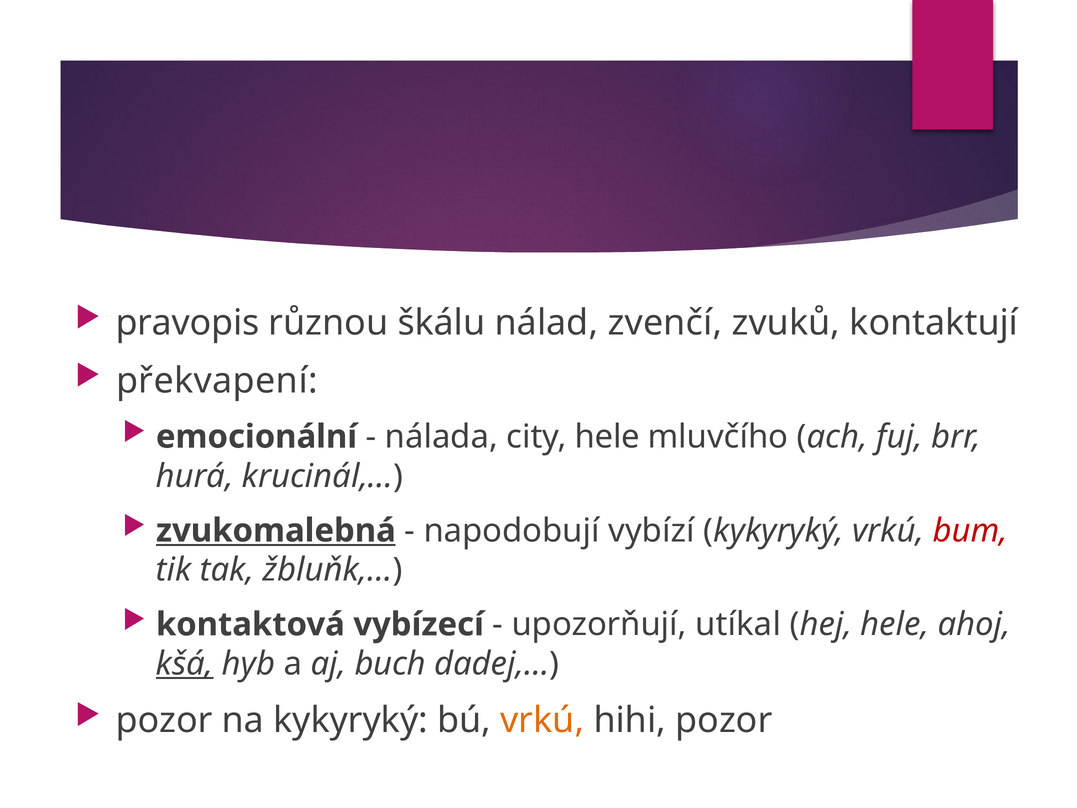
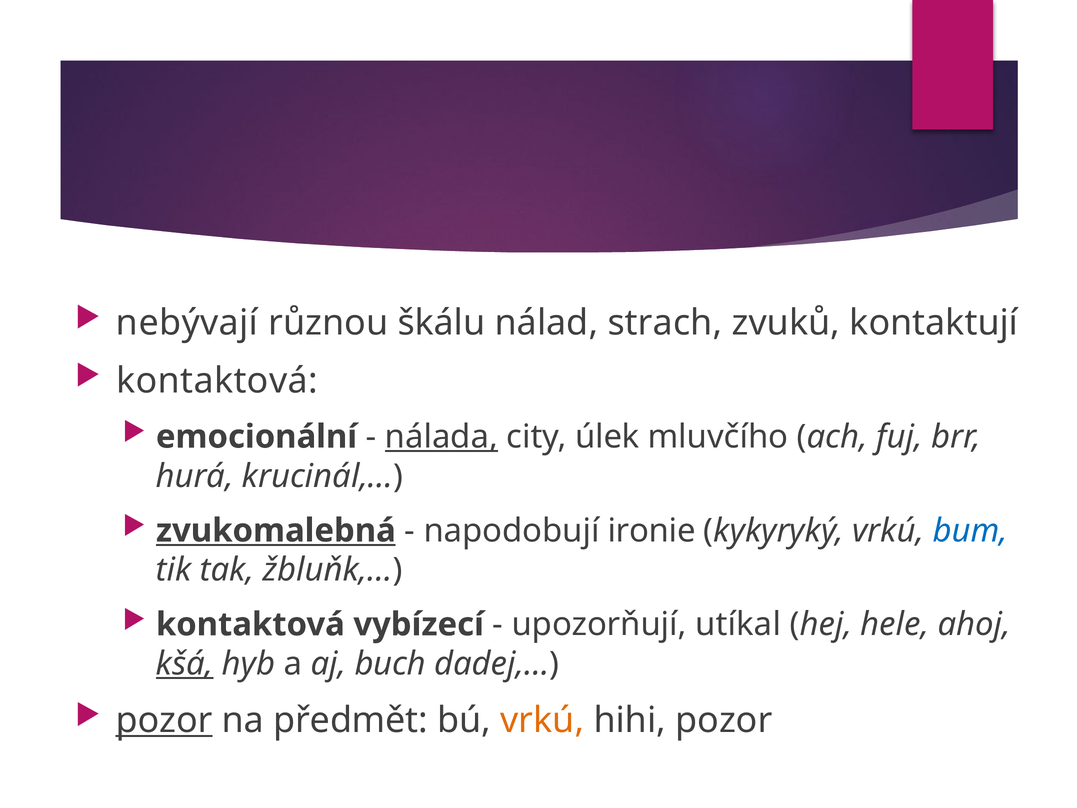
pravopis: pravopis -> nebývají (187, 323)
zvenčí: zvenčí -> strach (665, 323)
překvapení: překvapení -> kontaktová (217, 381)
nálada underline: none -> present (441, 437)
city hele: hele -> úlek (607, 437)
vybízí: vybízí -> ironie (652, 530)
bum colour: red -> blue (970, 530)
pozor underline: none -> present (164, 720)
na kykyryký: kykyryký -> předmět (351, 720)
